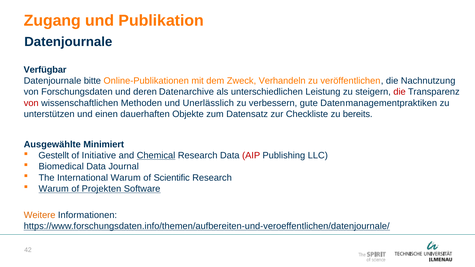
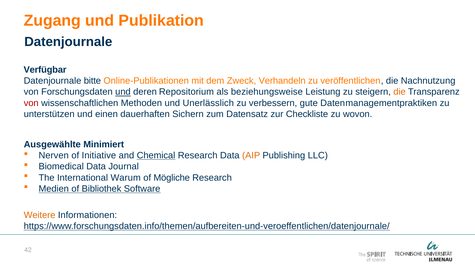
und underline: none -> present (123, 92)
Datenarchive: Datenarchive -> Repositorium (186, 92)
unterschiedlichen: unterschiedlichen -> beziehungsweise (267, 92)
die colour: red -> orange (400, 92)
Objekte: Objekte -> Sichern (188, 114)
bereits: bereits -> wovon (358, 114)
Gestellt: Gestellt -> Nerven (54, 156)
AIP colour: red -> orange (251, 156)
Scientific: Scientific -> Mögliche (172, 178)
Warum: Warum -> Medien (54, 189)
Projekten: Projekten -> Bibliothek (102, 189)
